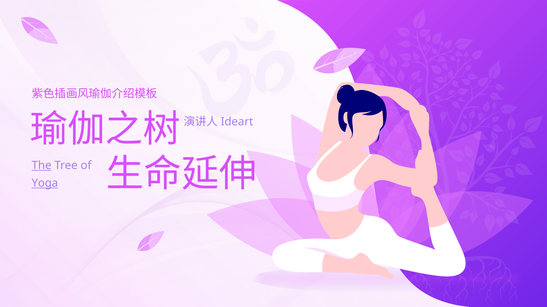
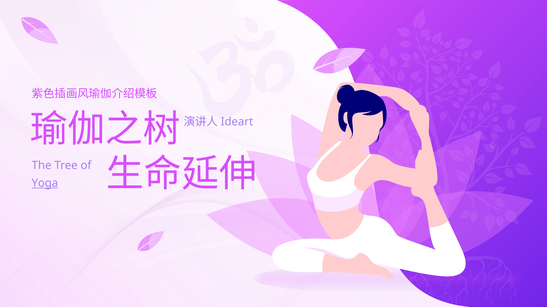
The underline: present -> none (42, 166)
